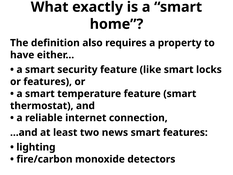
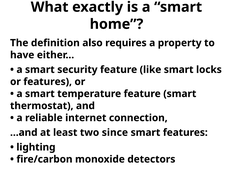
news: news -> since (115, 132)
